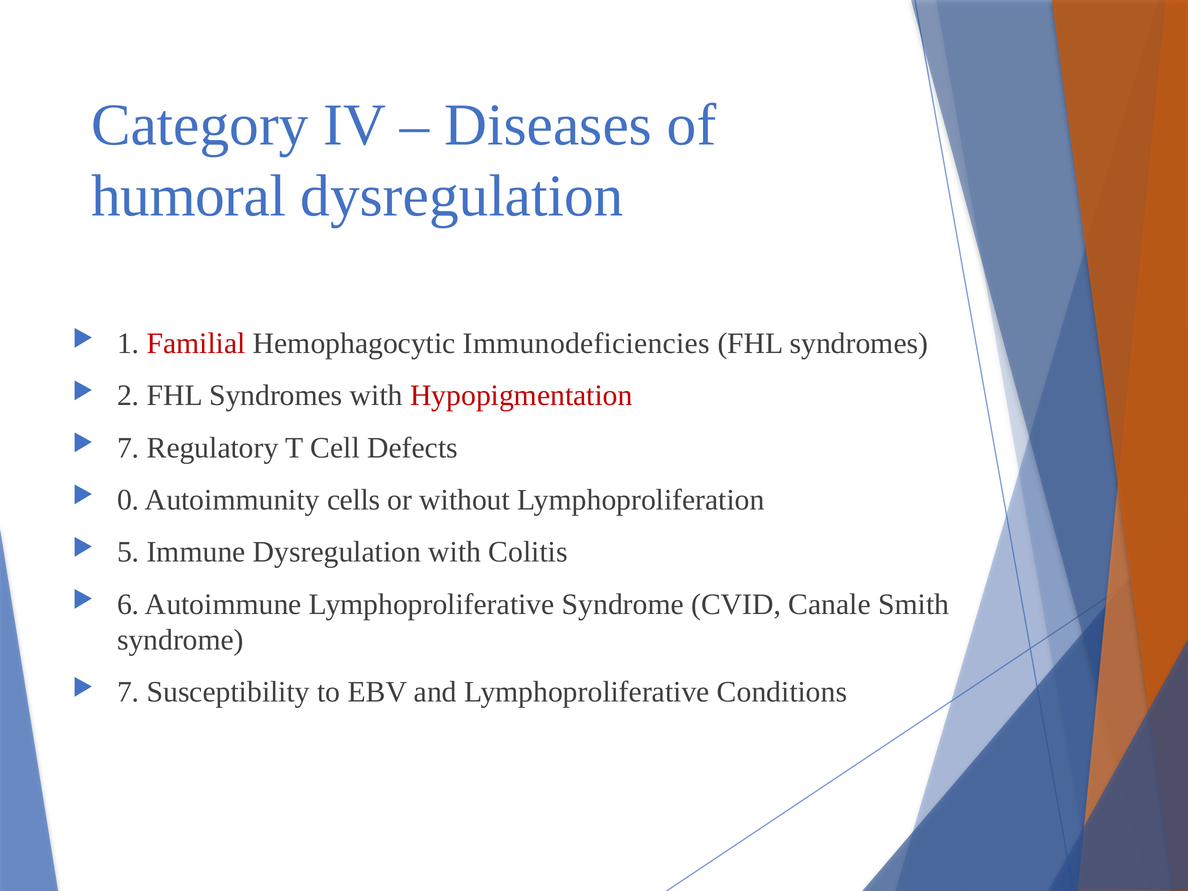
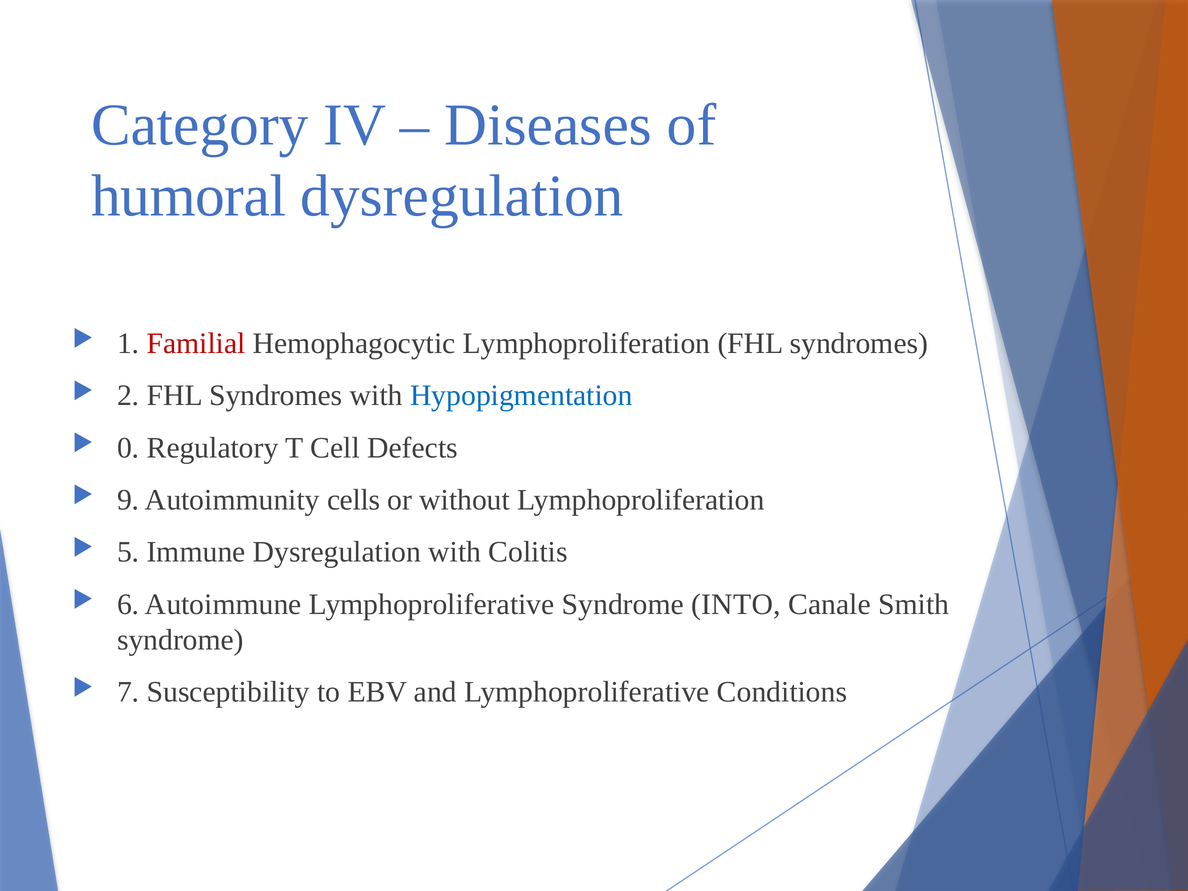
Hemophagocytic Immunodeficiencies: Immunodeficiencies -> Lymphoproliferation (587, 343)
Hypopigmentation colour: red -> blue (521, 396)
7: 7 -> 0 (128, 448)
0: 0 -> 9 (128, 500)
CVID: CVID -> INTO (736, 604)
